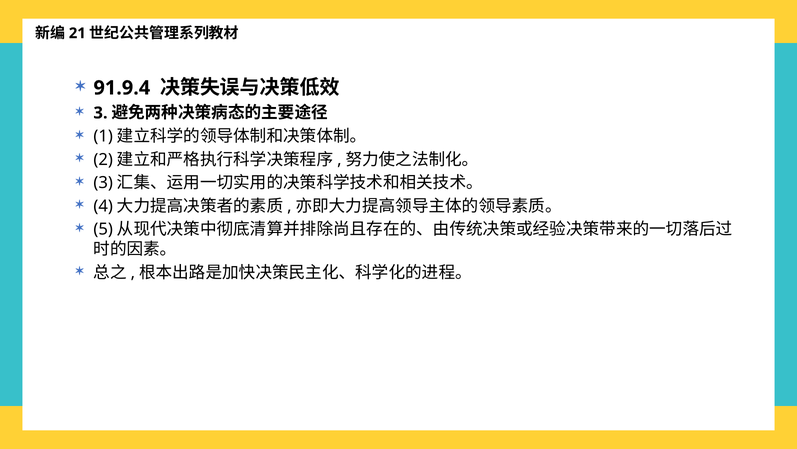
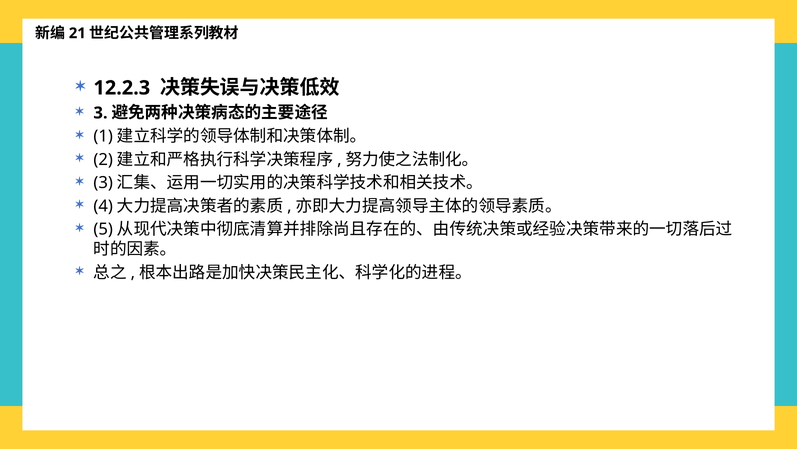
91.9.4: 91.9.4 -> 12.2.3 (122, 88)
